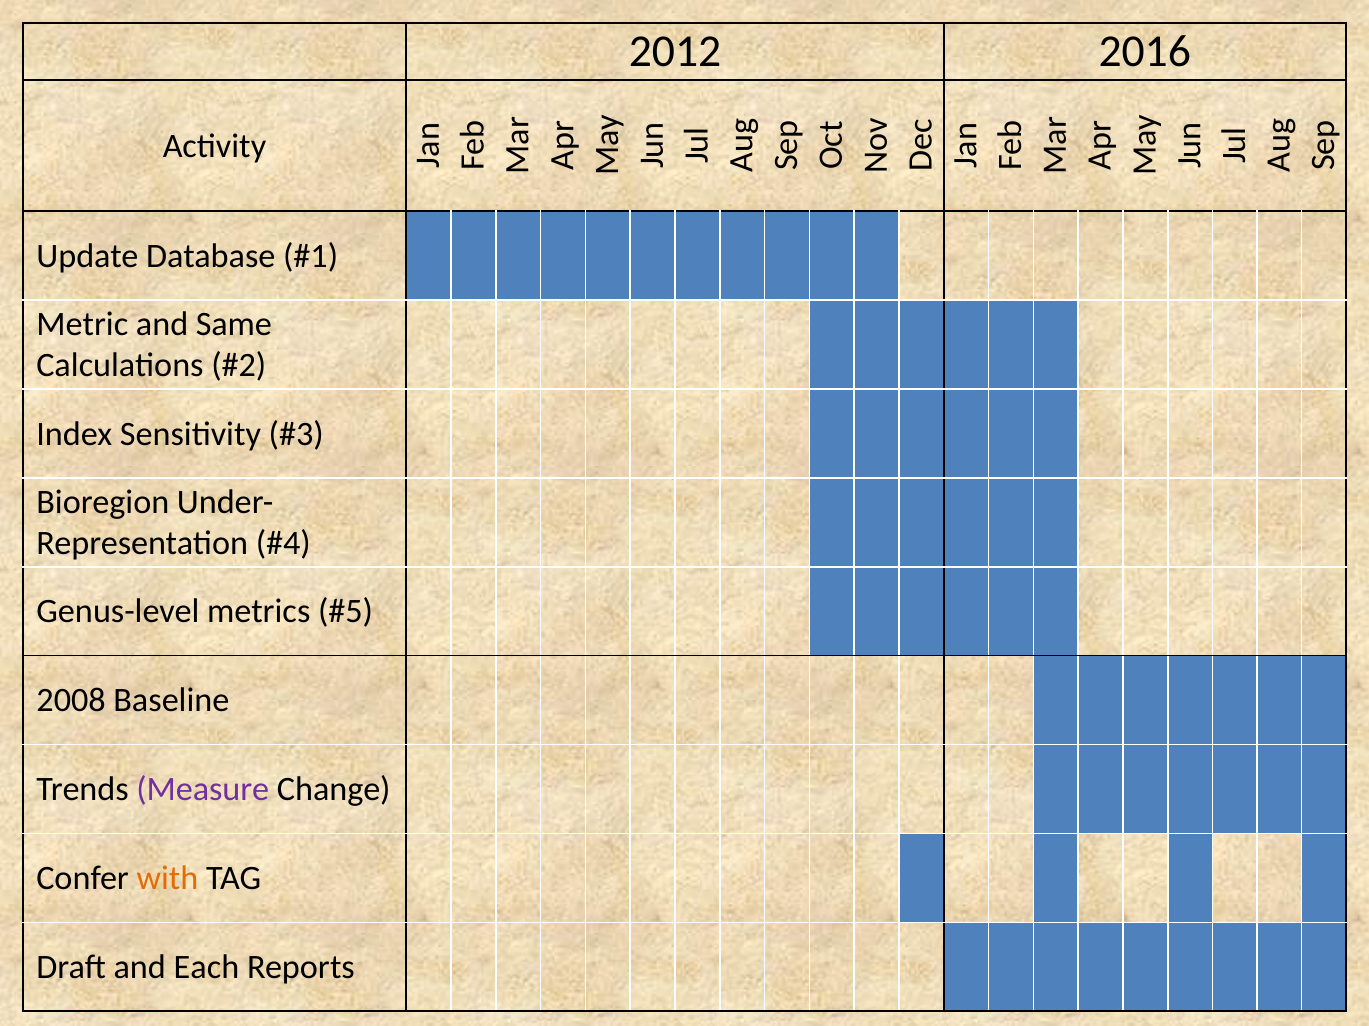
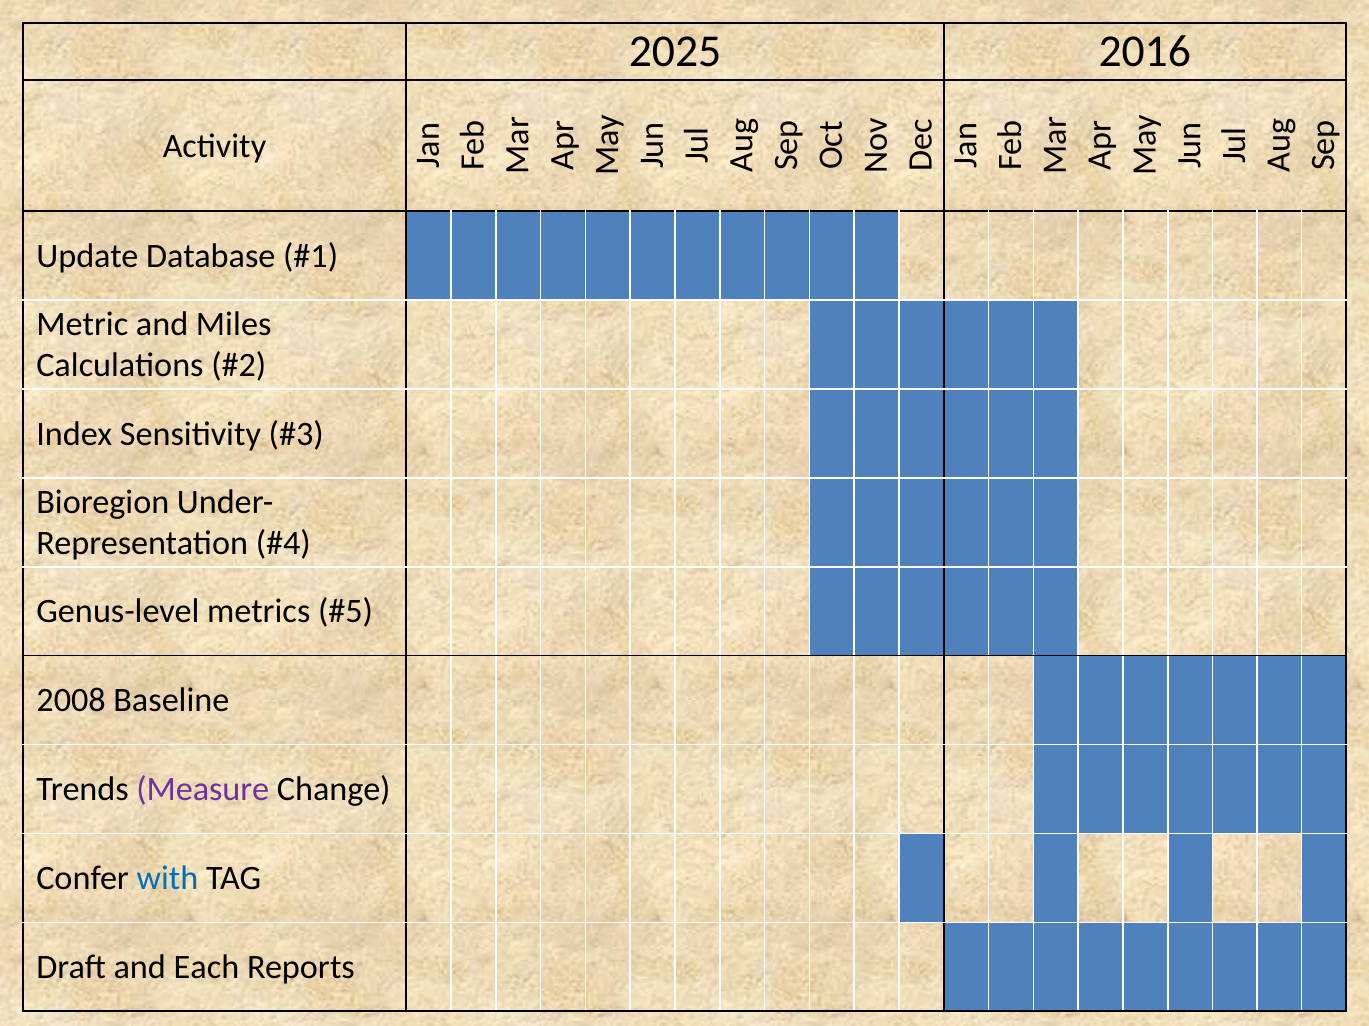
2012: 2012 -> 2025 (675, 52)
Same: Same -> Miles (234, 324)
with colour: orange -> blue (167, 879)
